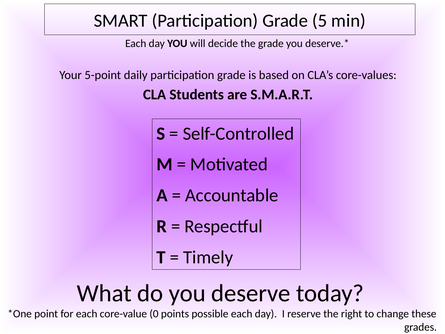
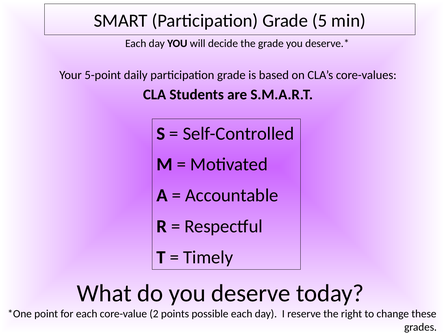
0: 0 -> 2 (154, 314)
